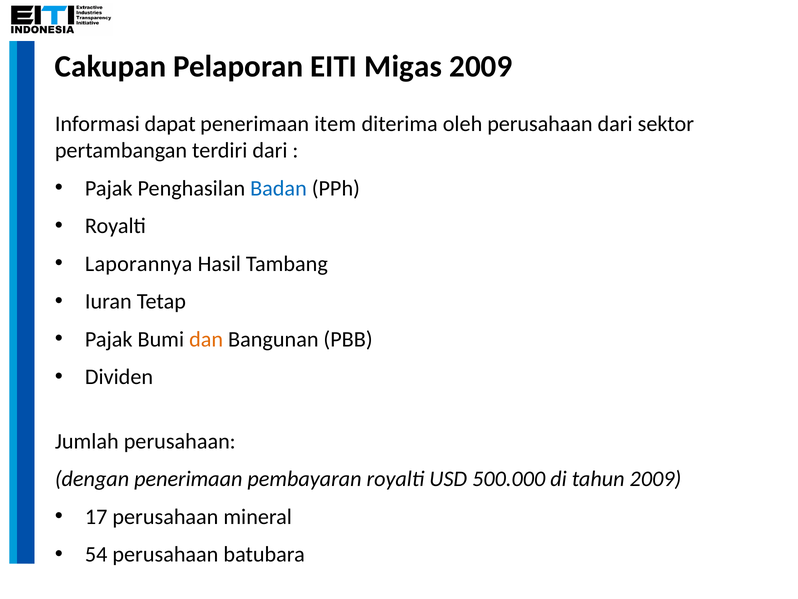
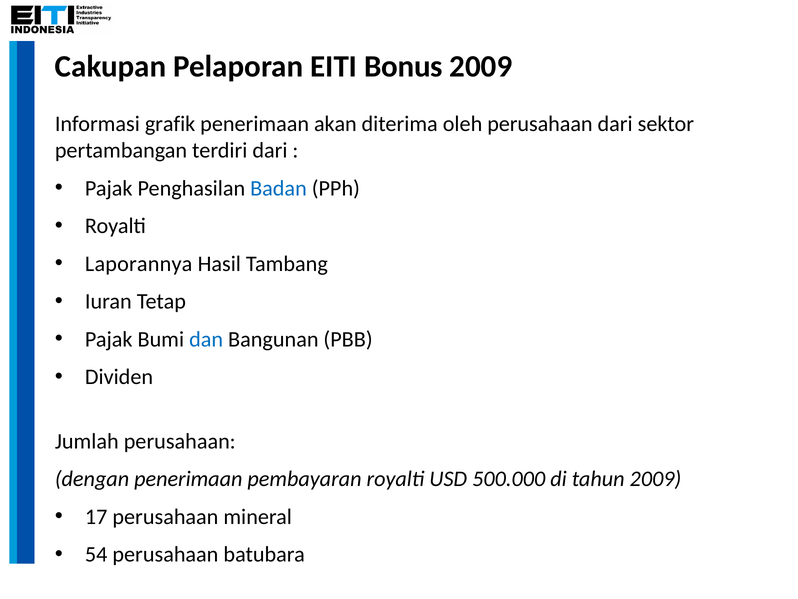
Migas: Migas -> Bonus (403, 66)
dapat: dapat -> grafik (170, 124)
item: item -> akan (335, 124)
dan colour: orange -> blue (206, 339)
